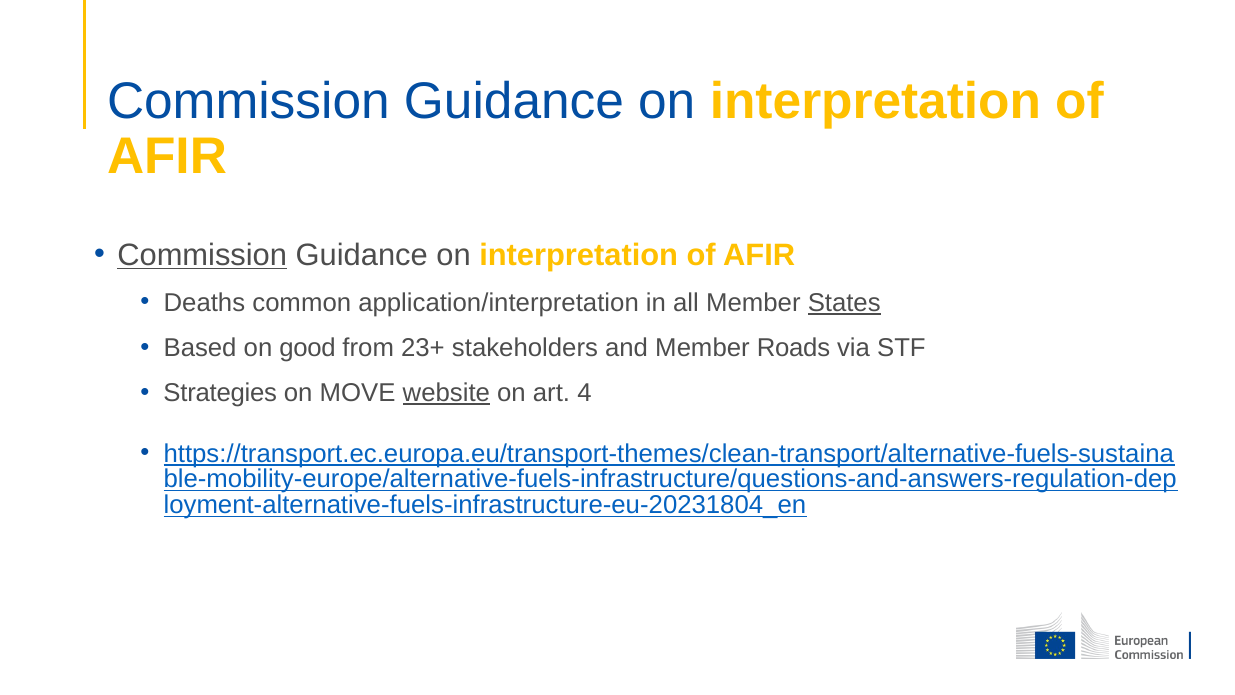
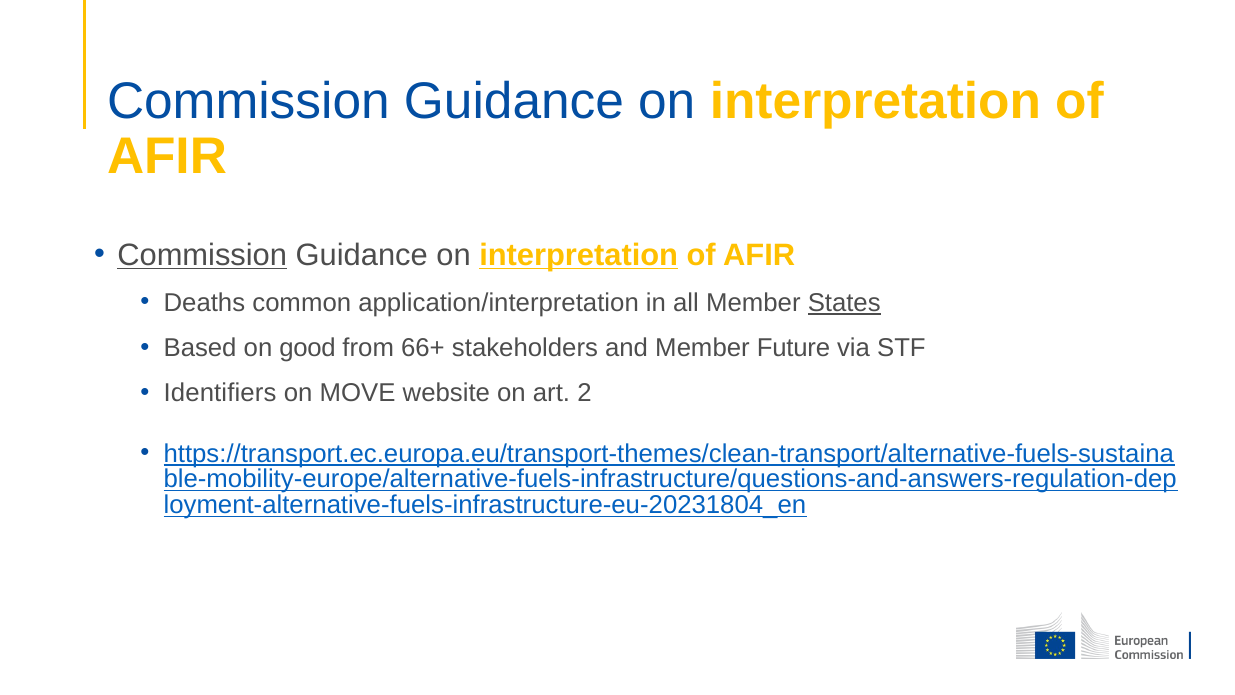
interpretation underline: none -> present (579, 255)
23+: 23+ -> 66+ (423, 348)
Roads: Roads -> Future (793, 348)
Strategies: Strategies -> Identifiers (220, 393)
website underline: present -> none (446, 393)
4: 4 -> 2 (584, 393)
